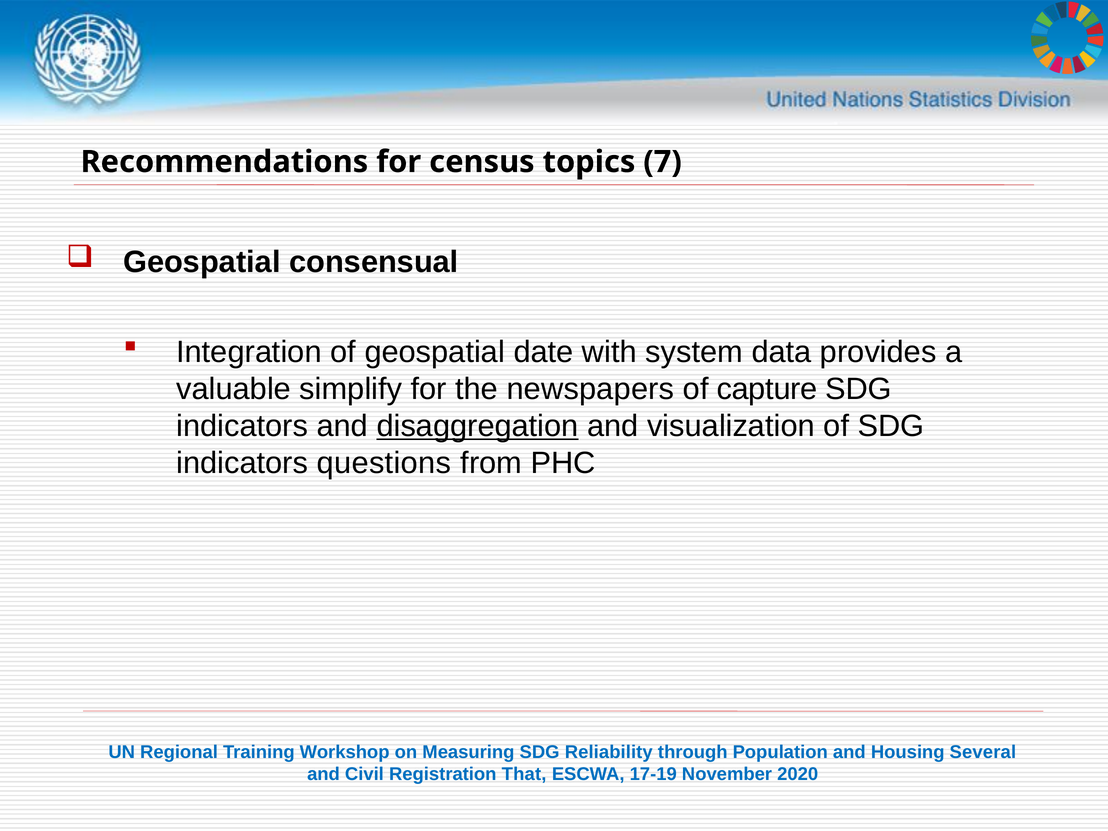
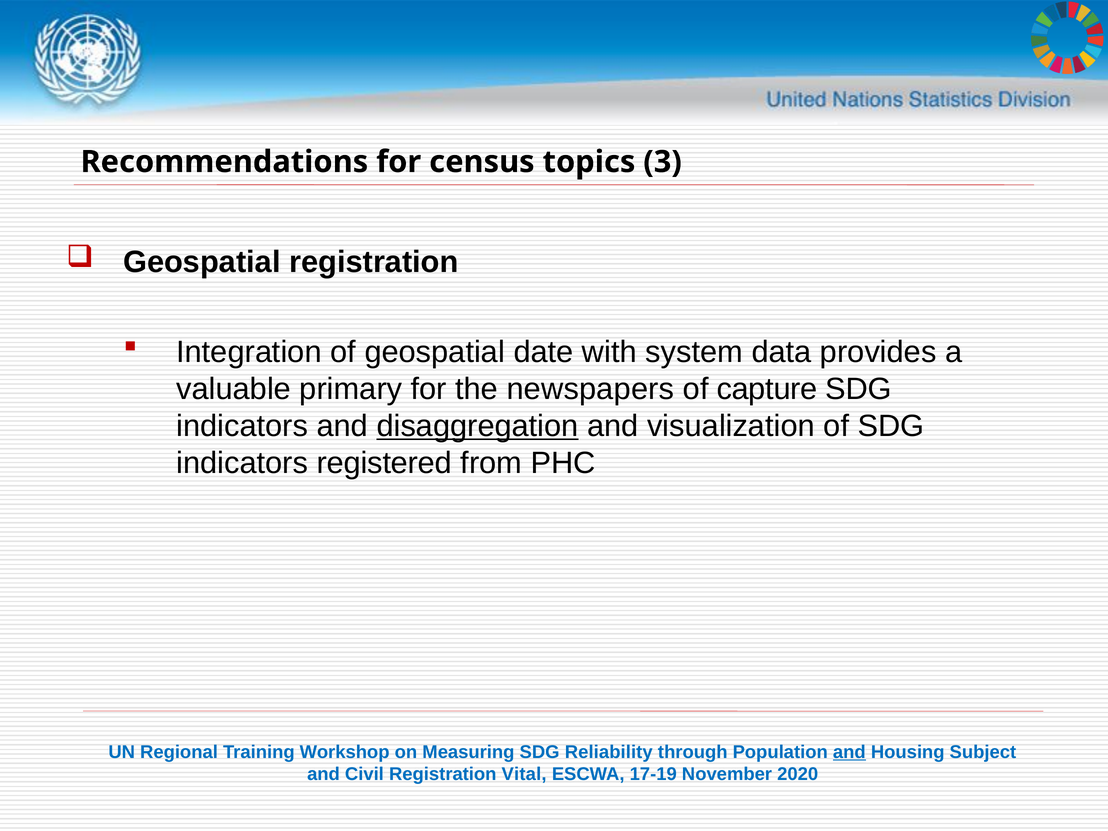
7: 7 -> 3 (663, 162)
Geospatial consensual: consensual -> registration (374, 262)
simplify: simplify -> primary (351, 389)
questions: questions -> registered (384, 463)
and underline: none -> present (849, 752)
Several: Several -> Subject (983, 752)
That: That -> Vital (524, 774)
